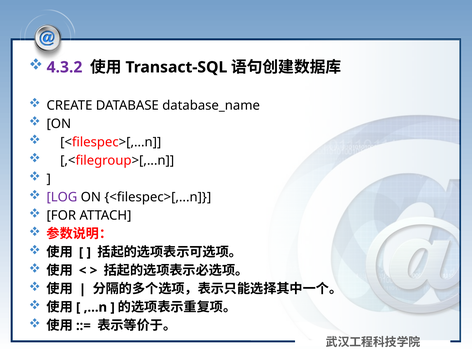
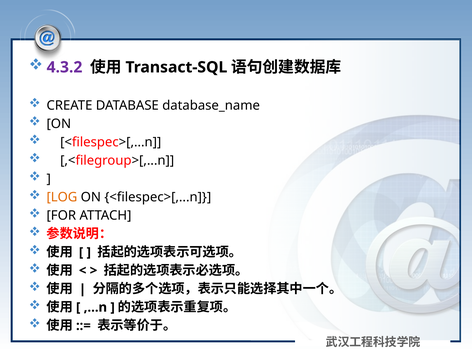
LOG colour: purple -> orange (62, 197)
